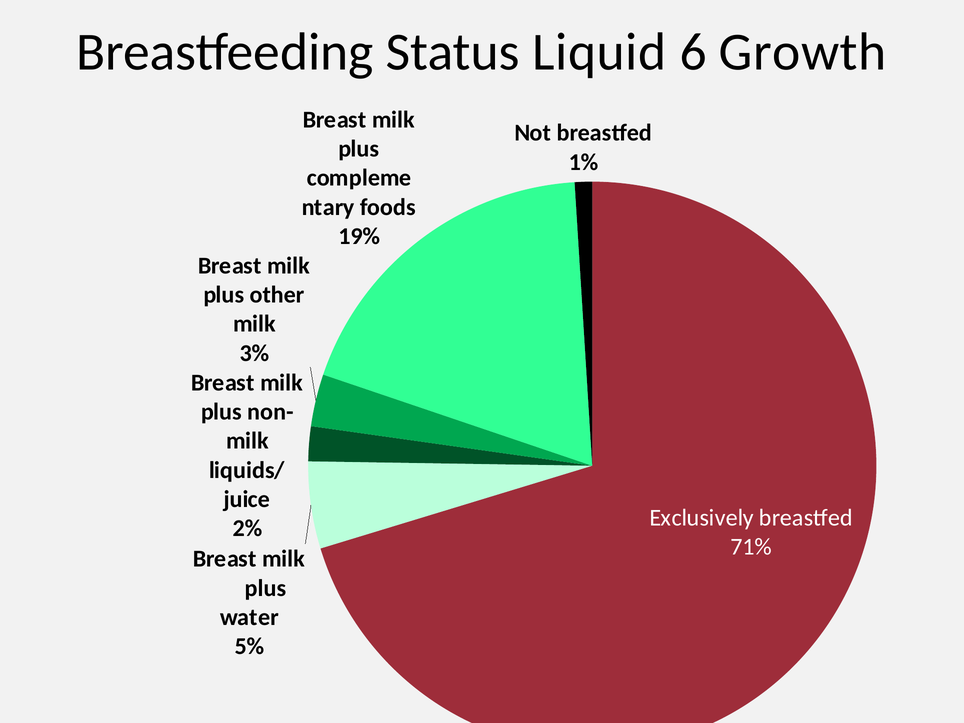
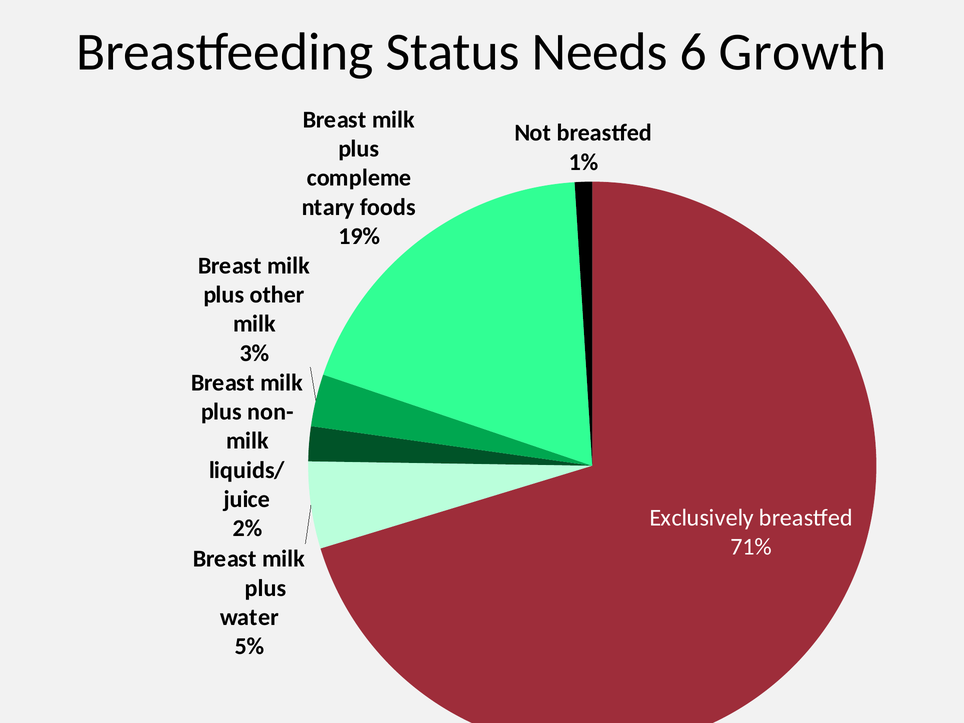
Liquid: Liquid -> Needs (600, 52)
